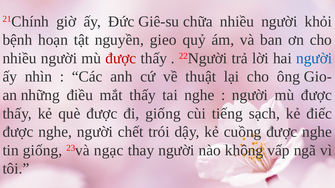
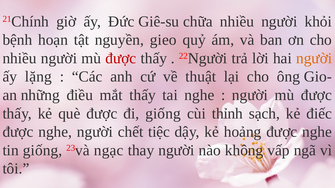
người colour: blue -> orange (314, 58)
nhìn: nhìn -> lặng (38, 77)
tiếng: tiếng -> thỉnh (227, 114)
trói: trói -> tiệc (159, 132)
cuồng: cuồng -> hoảng (243, 132)
